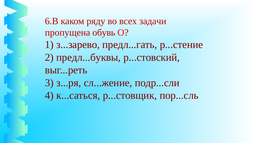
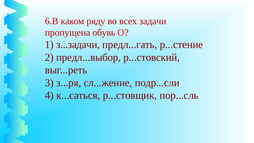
з...зарево: з...зарево -> з...задачи (78, 45)
предл...буквы: предл...буквы -> предл...выбор (89, 57)
